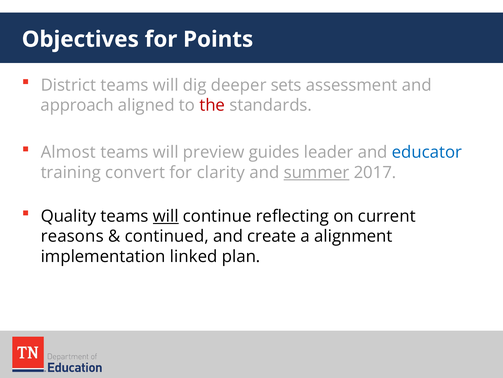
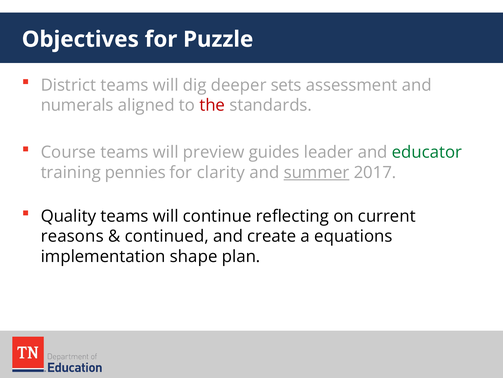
Points: Points -> Puzzle (218, 39)
approach: approach -> numerals (77, 105)
Almost: Almost -> Course (68, 152)
educator colour: blue -> green (427, 152)
convert: convert -> pennies (135, 172)
will underline: present -> none (166, 216)
alignment: alignment -> equations (353, 236)
linked: linked -> shape (194, 256)
